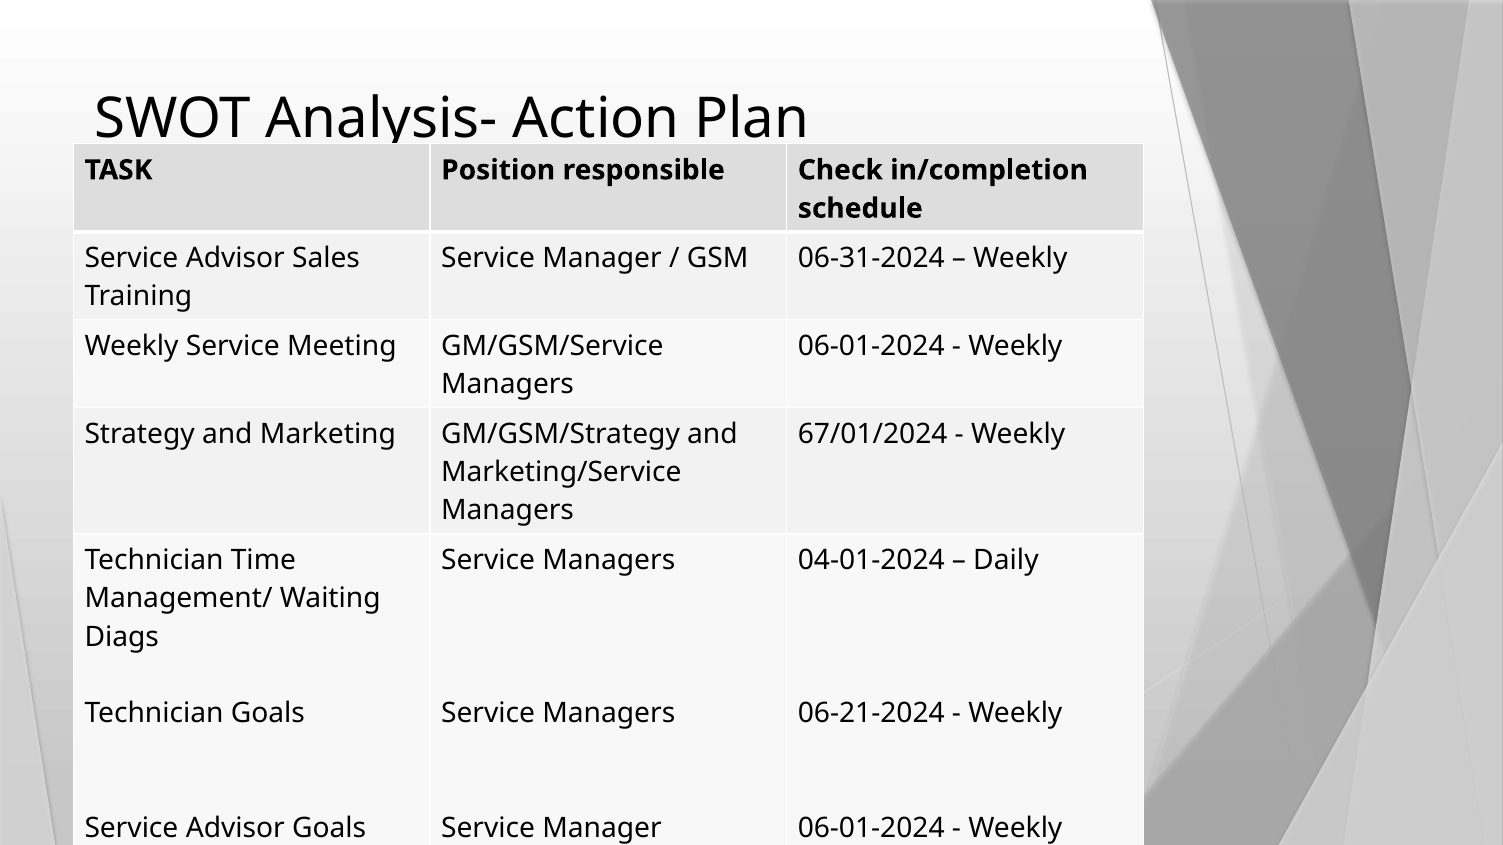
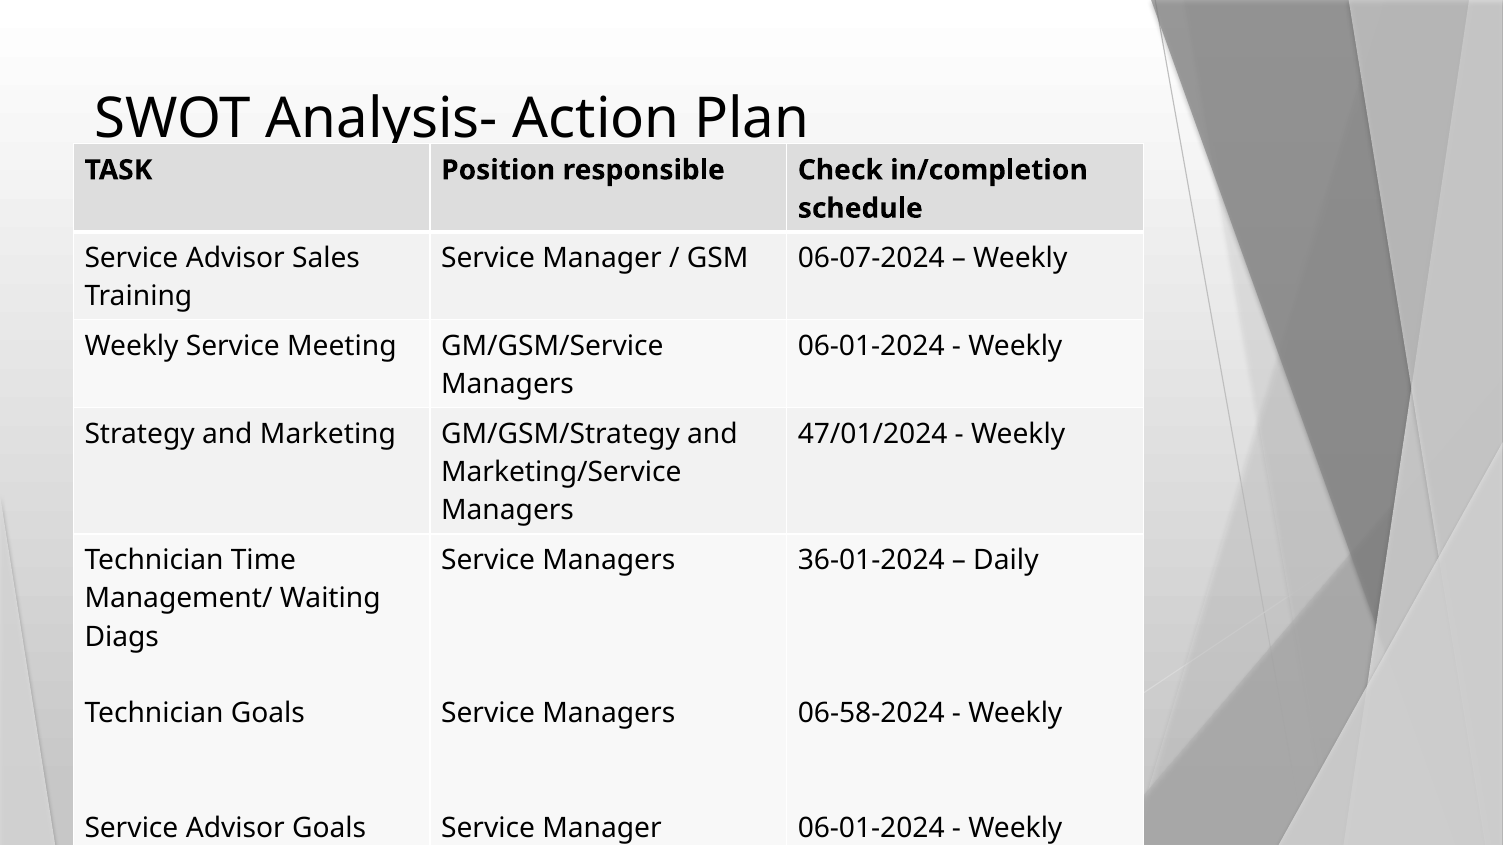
06-31-2024: 06-31-2024 -> 06-07-2024 (871, 258)
67/01/2024: 67/01/2024 -> 47/01/2024 (873, 434)
04-01-2024: 04-01-2024 -> 36-01-2024 (871, 561)
06-21-2024: 06-21-2024 -> 06-58-2024 (871, 714)
